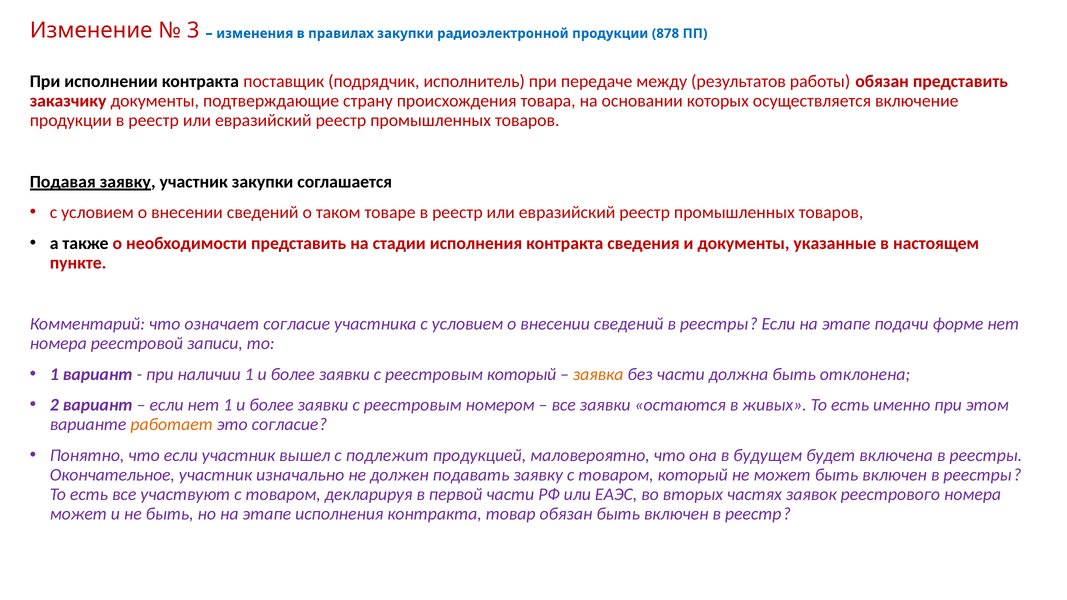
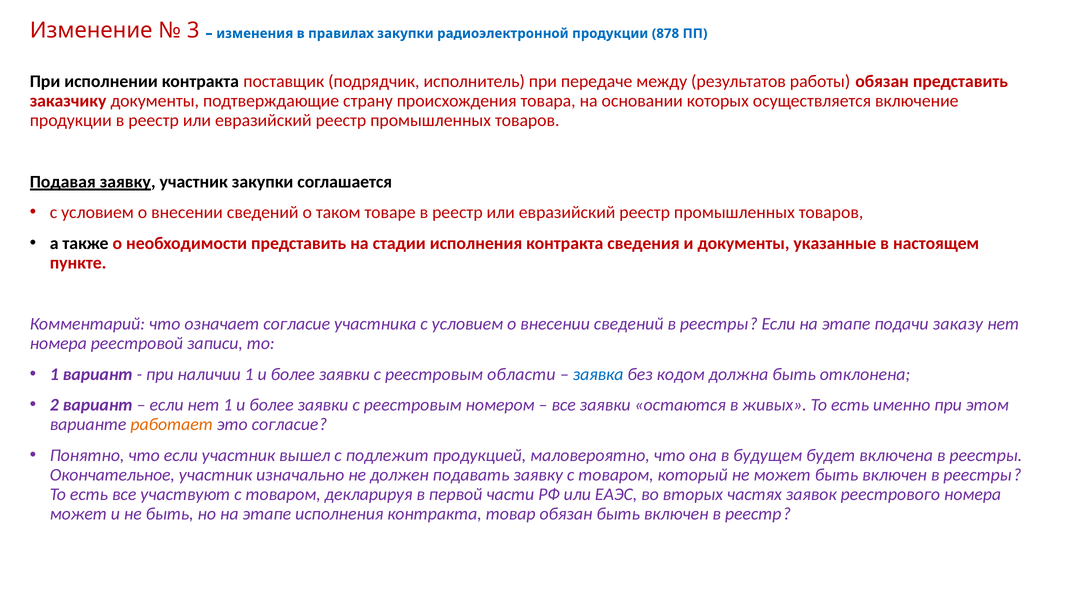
форме: форме -> заказу (958, 324)
реестровым который: который -> области (521, 374)
заявка colour: orange -> blue (598, 374)
без части: части -> кодом (681, 374)
